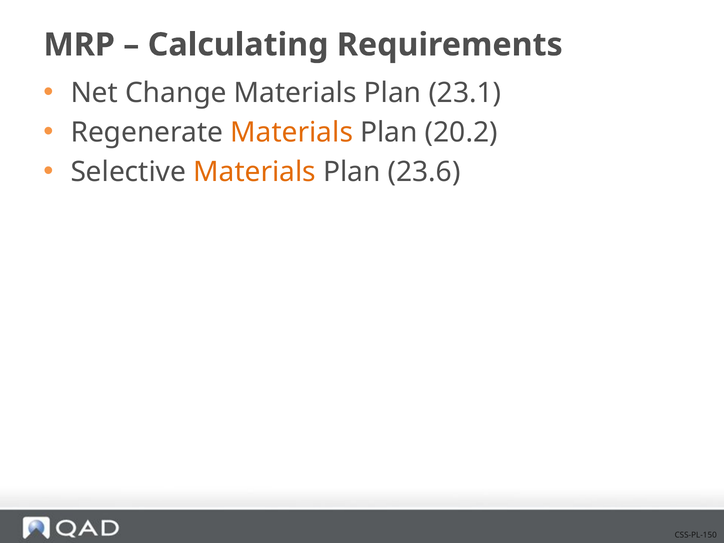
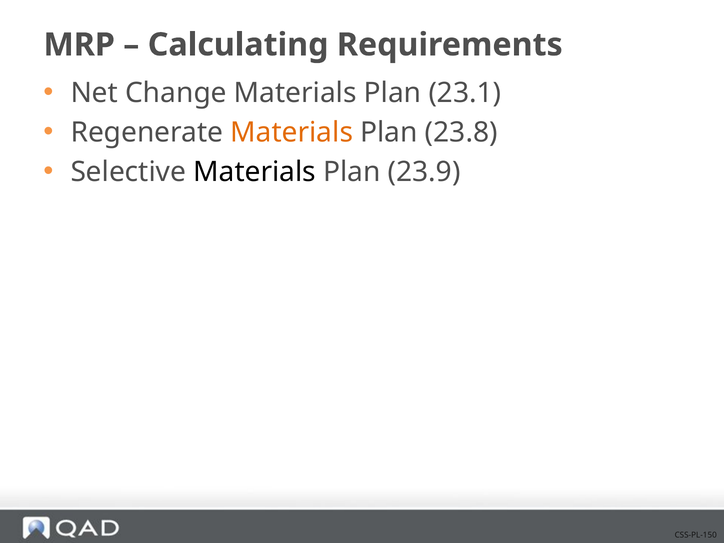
20.2: 20.2 -> 23.8 (461, 133)
Materials colour: orange -> black (255, 172)
23.6: 23.6 -> 23.9 (424, 172)
